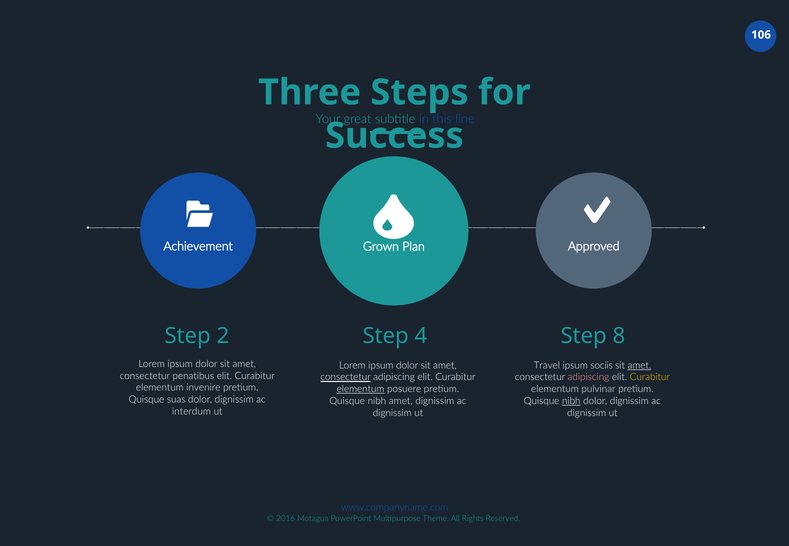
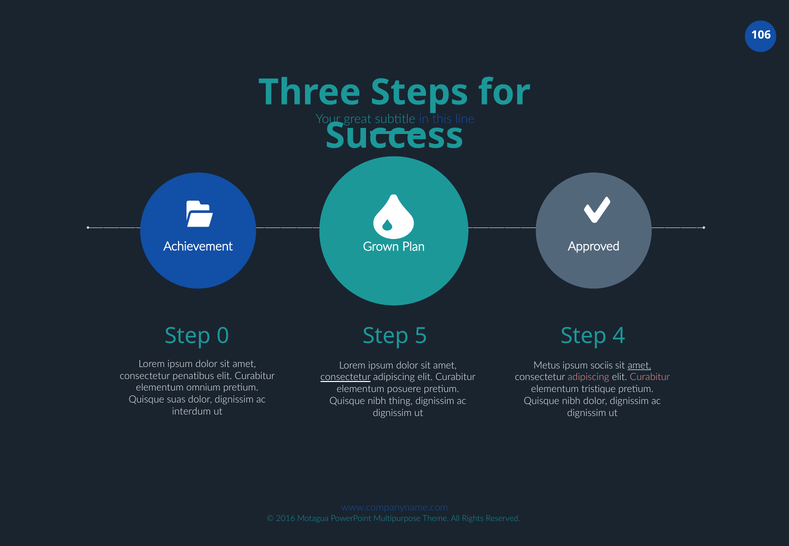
2: 2 -> 0 (223, 336)
4: 4 -> 5 (421, 336)
8: 8 -> 4 (619, 336)
Travel: Travel -> Metus (547, 366)
Curabitur colour: yellow -> pink (650, 377)
invenire: invenire -> omnium (203, 388)
elementum underline: present -> none (361, 389)
pulvinar: pulvinar -> tristique (599, 389)
nibh amet: amet -> thing (401, 401)
nibh underline: present -> none (571, 401)
